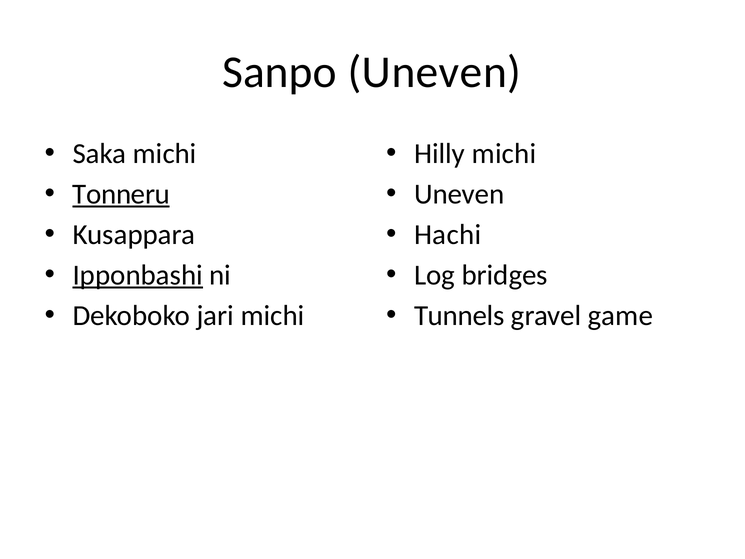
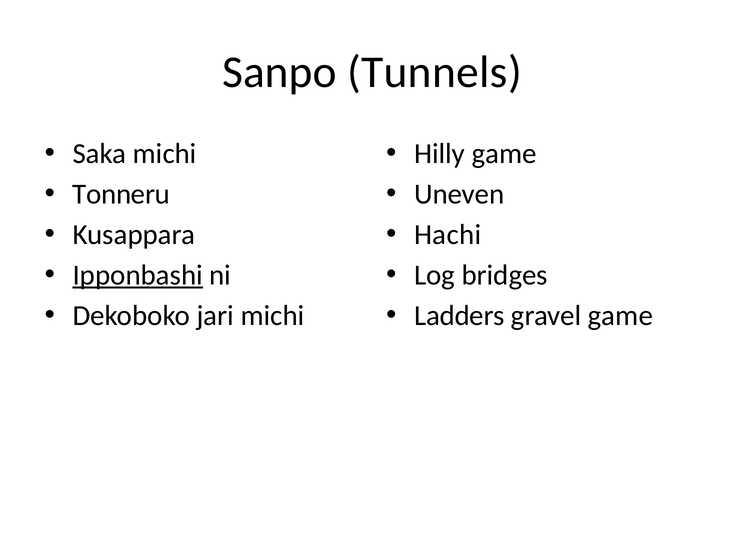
Sanpo Uneven: Uneven -> Tunnels (434, 72)
Hilly michi: michi -> game (504, 153)
Tonneru underline: present -> none (121, 194)
Tunnels: Tunnels -> Ladders (459, 315)
